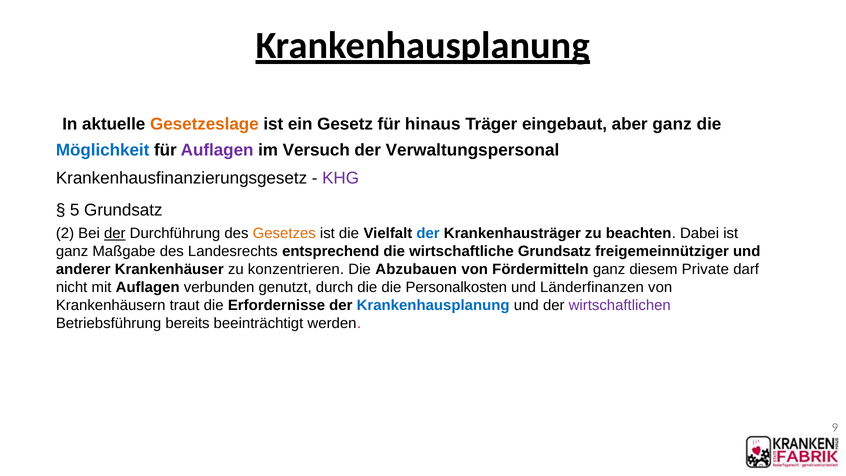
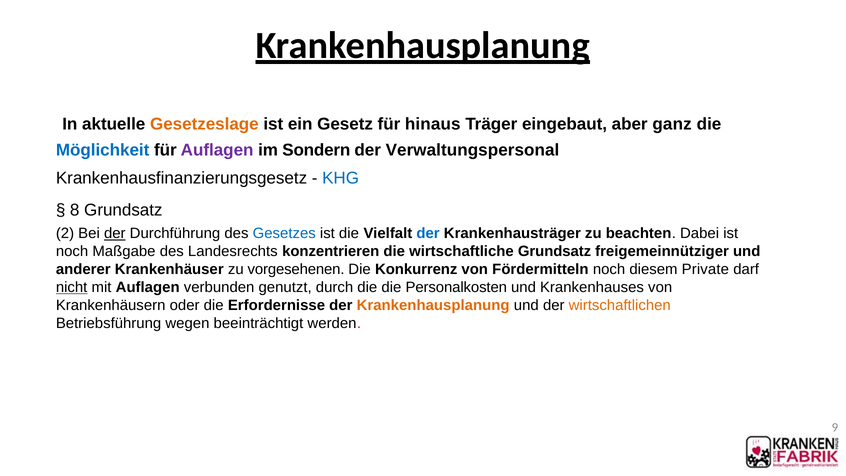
Versuch: Versuch -> Sondern (316, 150)
KHG colour: purple -> blue (341, 178)
5: 5 -> 8 (75, 210)
Gesetzes colour: orange -> blue (284, 233)
ganz: ganz -> noch (72, 251)
entsprechend: entsprechend -> konzentrieren (331, 251)
konzentrieren: konzentrieren -> vorgesehenen (296, 269)
Abzubauen: Abzubauen -> Konkurrenz (416, 269)
Fördermitteln ganz: ganz -> noch (609, 269)
nicht underline: none -> present (72, 287)
Länderfinanzen: Länderfinanzen -> Krankenhauses (592, 287)
traut: traut -> oder (185, 305)
Krankenhausplanung colour: blue -> orange (433, 305)
wirtschaftlichen colour: purple -> orange (620, 305)
bereits: bereits -> wegen (187, 323)
